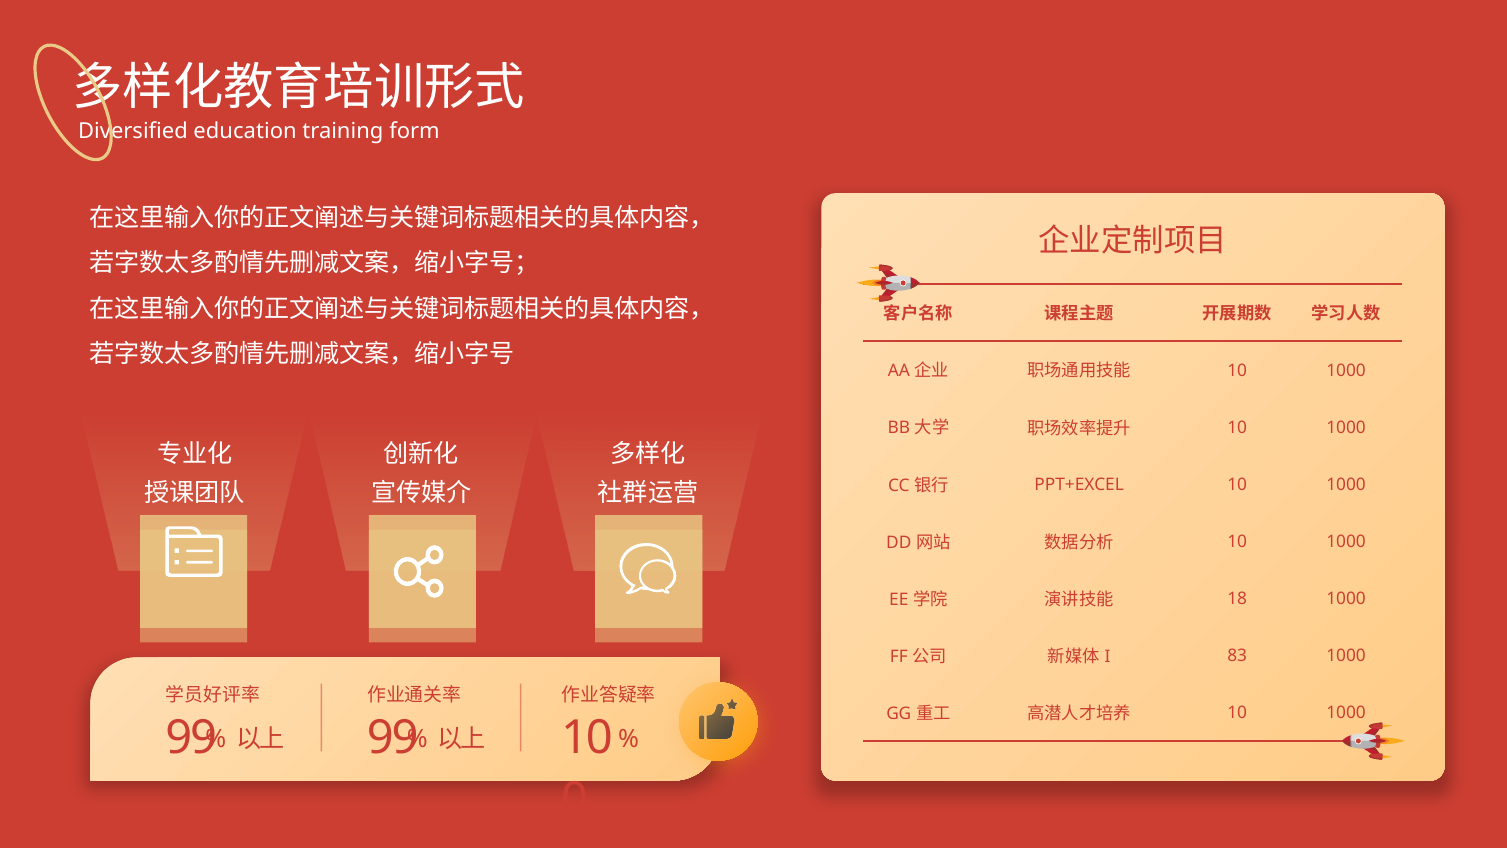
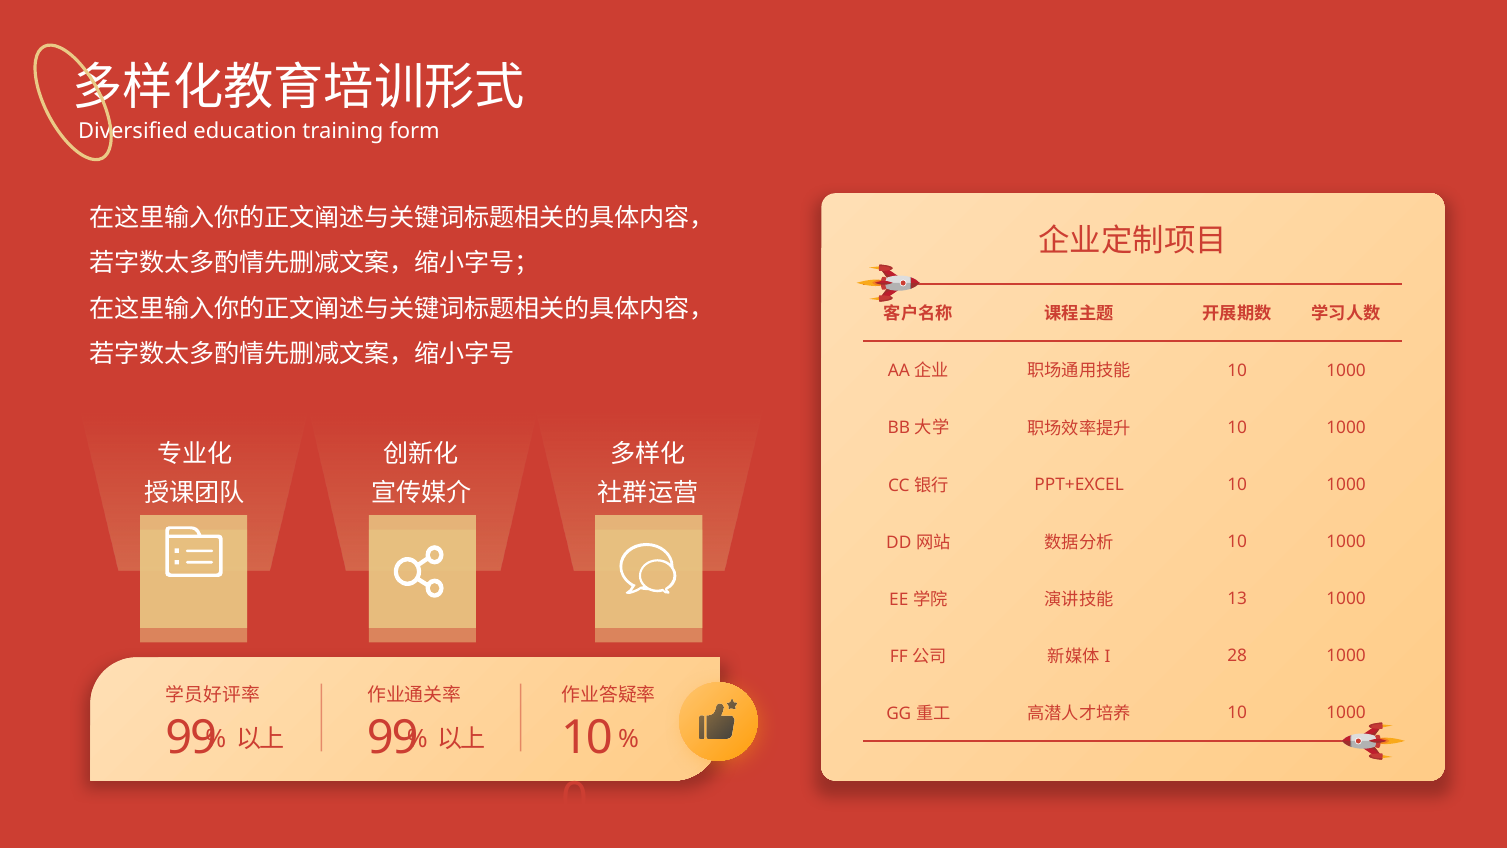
18: 18 -> 13 (1237, 599)
83: 83 -> 28 (1237, 656)
